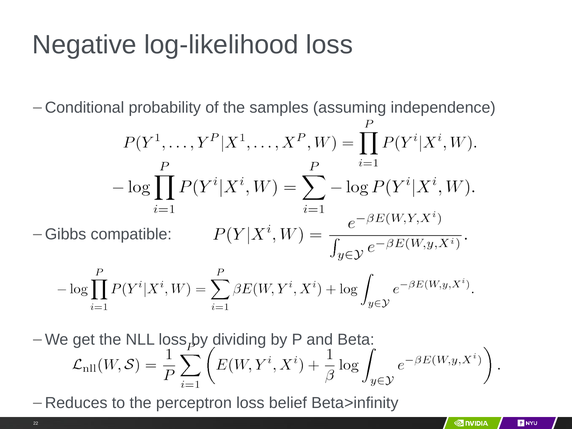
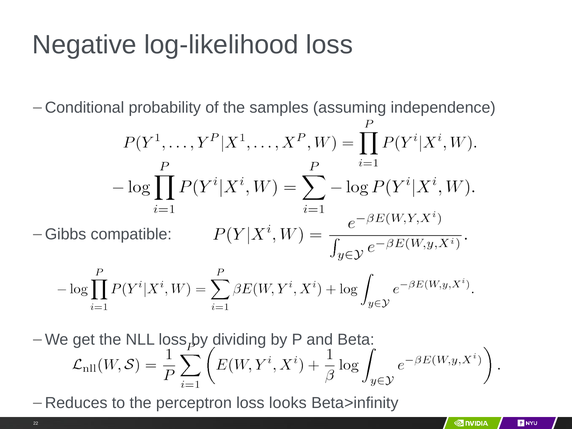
belief: belief -> looks (288, 403)
